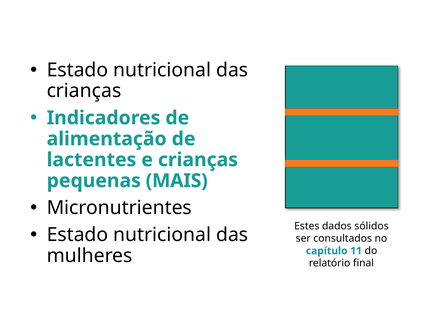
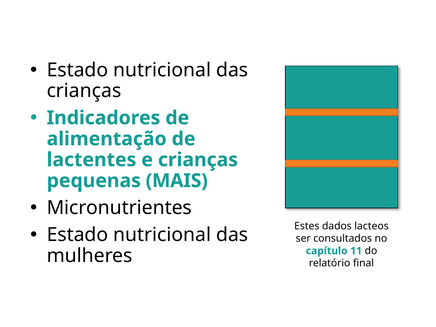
sólidos: sólidos -> lacteos (372, 226)
